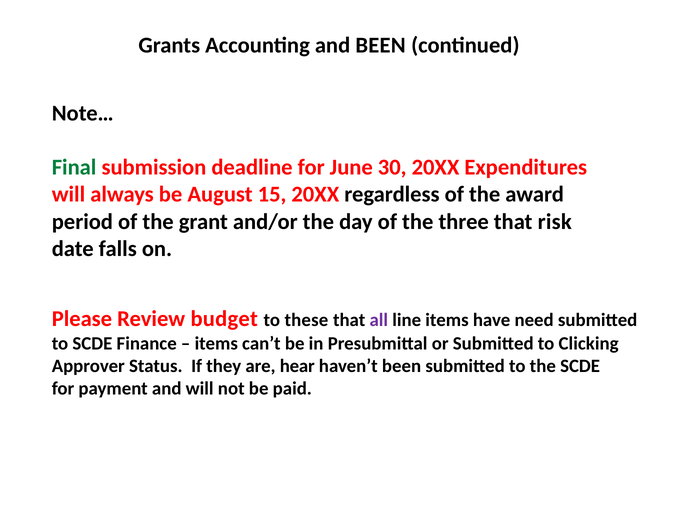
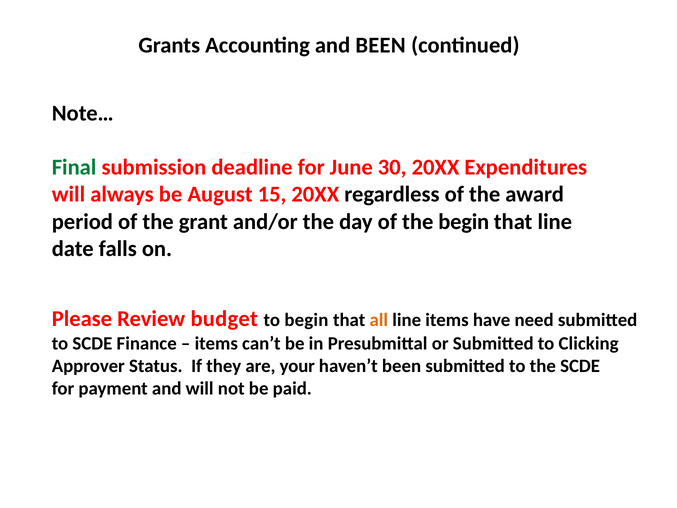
the three: three -> begin (464, 222)
that risk: risk -> line (555, 222)
to these: these -> begin (306, 320)
all colour: purple -> orange (379, 320)
hear: hear -> your (297, 366)
